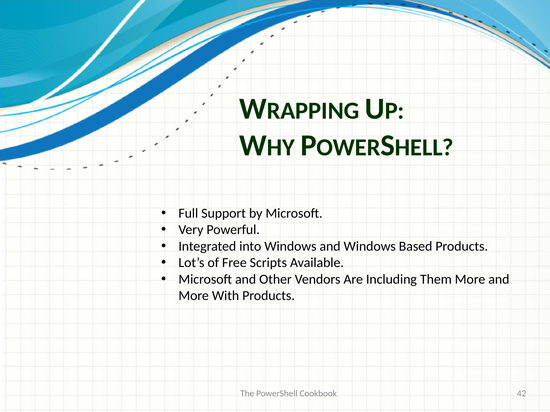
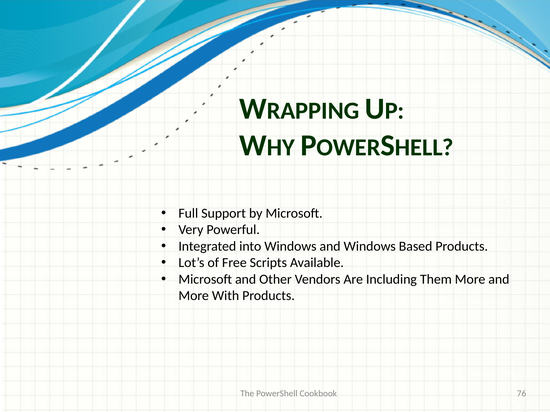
42: 42 -> 76 (522, 394)
